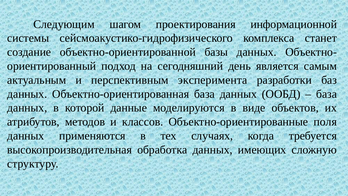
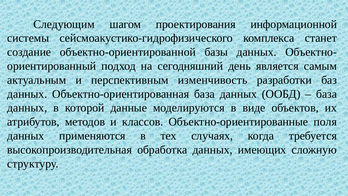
эксперимента: эксперимента -> изменчивость (213, 80)
